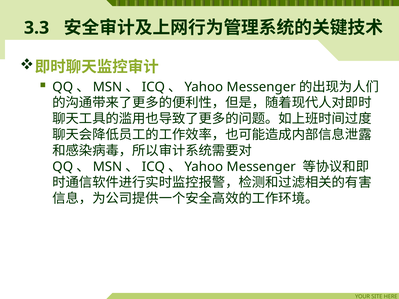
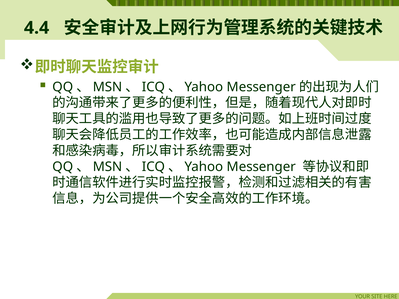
3.3: 3.3 -> 4.4 (37, 28)
